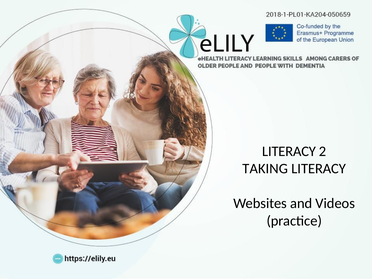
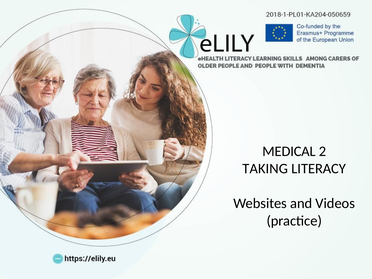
LITERACY: LITERACY -> MEDICAL (289, 151)
